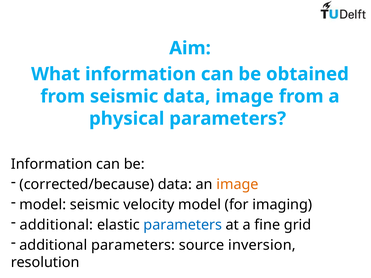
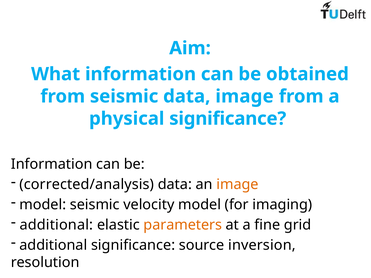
physical parameters: parameters -> significance (228, 119)
corrected/because: corrected/because -> corrected/analysis (87, 185)
parameters colour: blue -> orange (183, 225)
additional parameters: parameters -> significance (133, 245)
